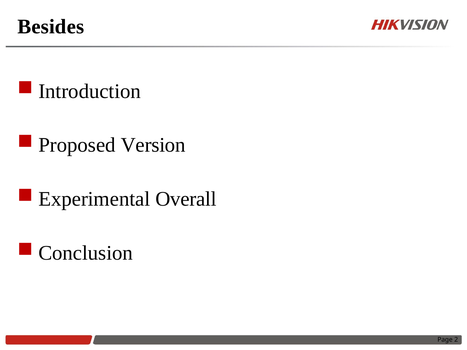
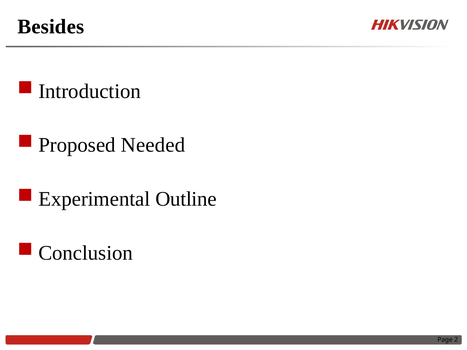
Version: Version -> Needed (153, 145)
Overall: Overall -> Outline (186, 199)
